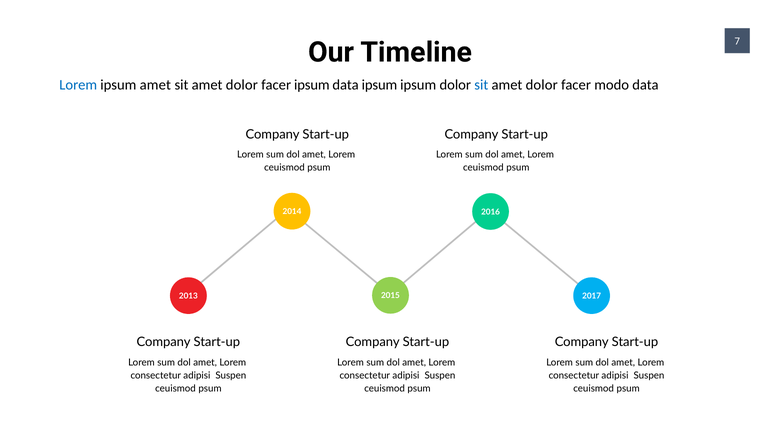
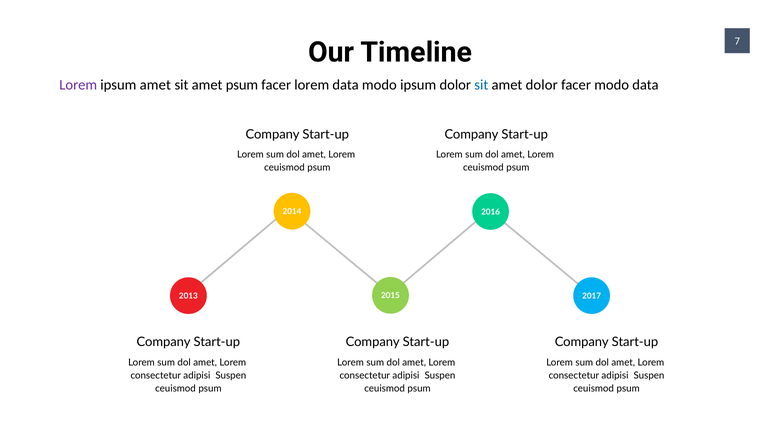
Lorem colour: blue -> purple (78, 85)
dolor: dolor -> psum (242, 85)
facer ipsum: ipsum -> lorem (312, 85)
data ipsum: ipsum -> modo (379, 85)
